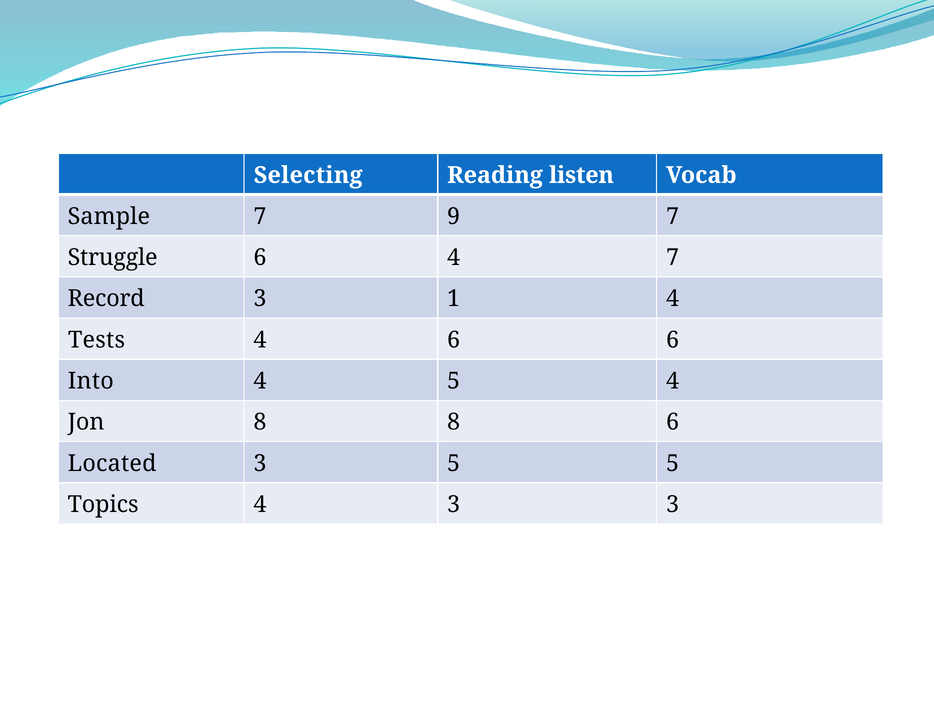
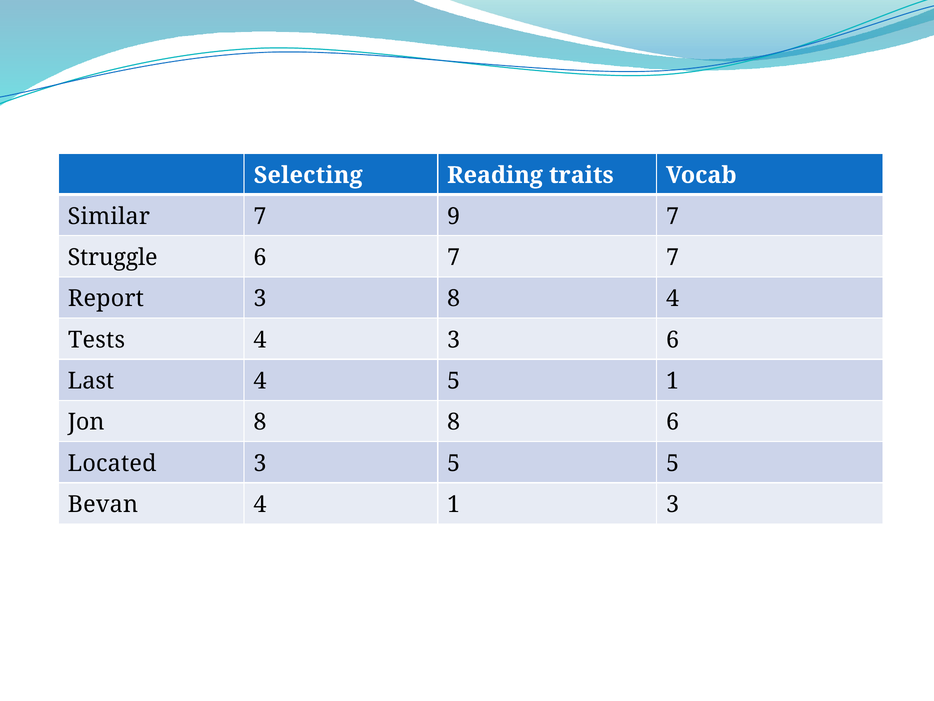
listen: listen -> traits (581, 175)
Sample: Sample -> Similar (109, 216)
6 4: 4 -> 7 (454, 257)
Record: Record -> Report (106, 299)
3 1: 1 -> 8 (454, 299)
4 6: 6 -> 3 (454, 340)
Into: Into -> Last (91, 381)
5 4: 4 -> 1 (673, 381)
Topics: Topics -> Bevan (103, 504)
4 3: 3 -> 1 (454, 504)
